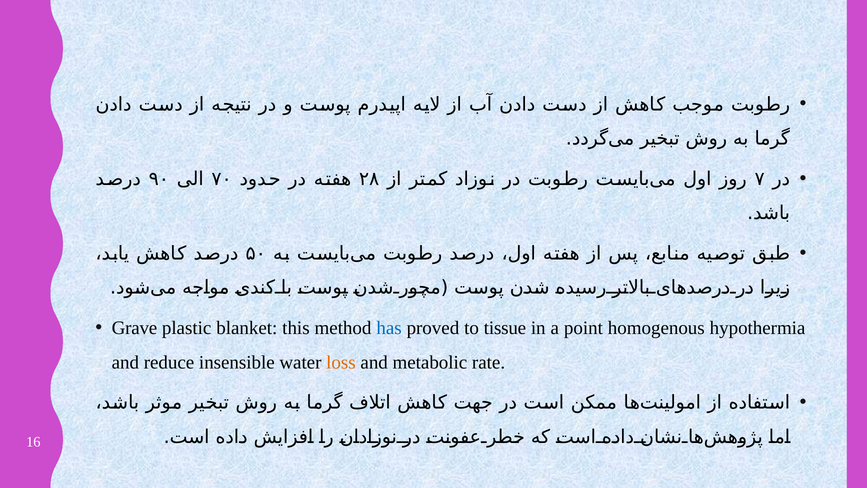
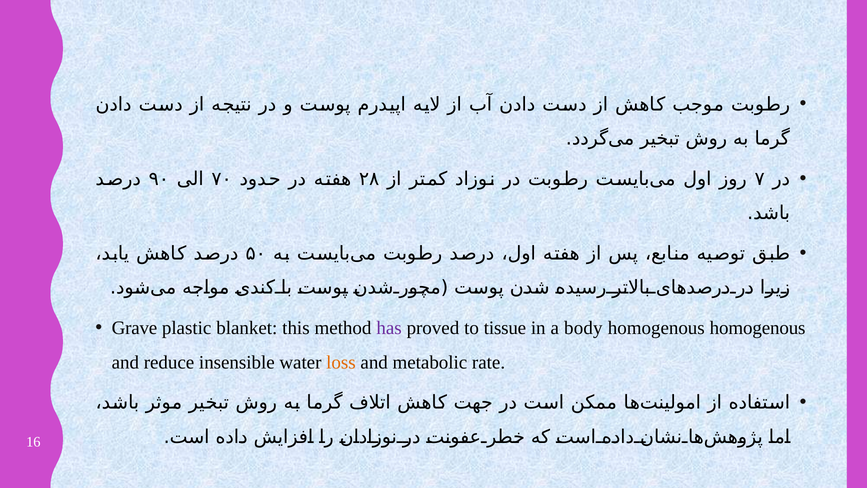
has colour: blue -> purple (389, 328)
point: point -> body (583, 328)
homogenous hypothermia: hypothermia -> homogenous (758, 328)
